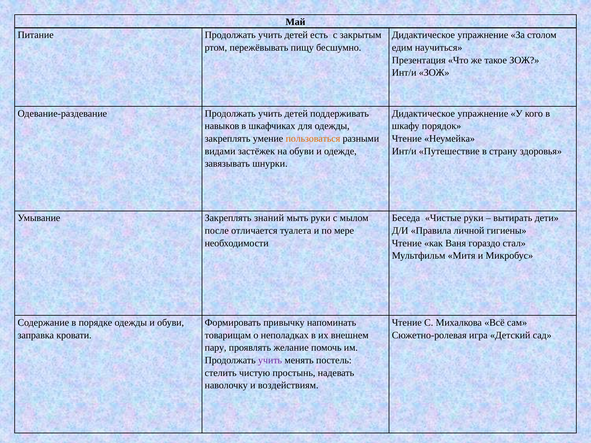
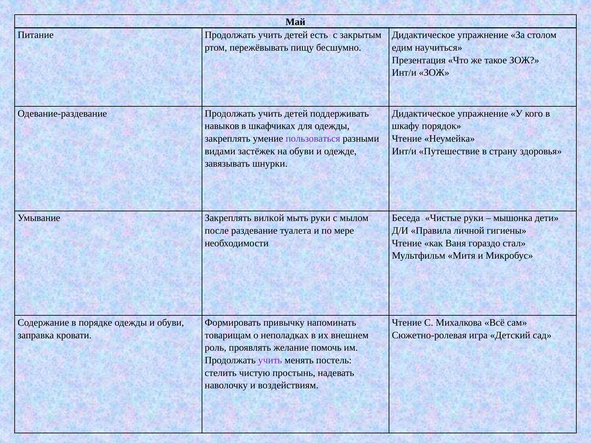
пользоваться colour: orange -> purple (313, 139)
знаний: знаний -> вилкой (269, 218)
вытирать: вытирать -> мышонка (513, 218)
отличается: отличается -> раздевание (254, 231)
пару: пару -> роль (216, 348)
